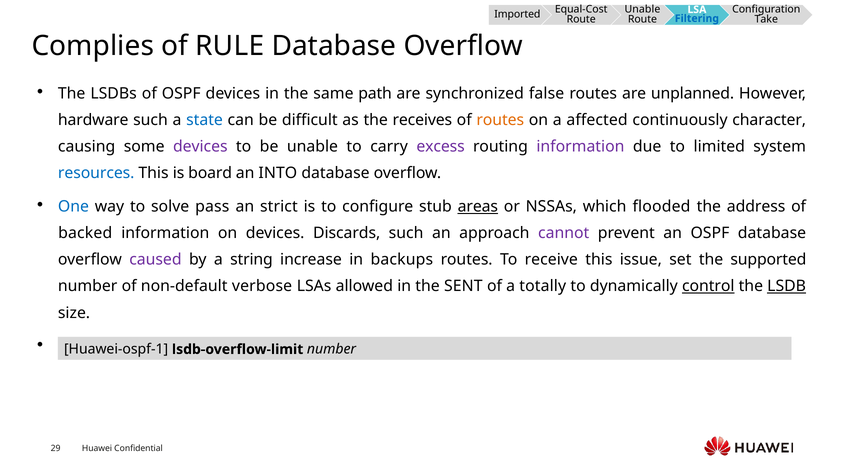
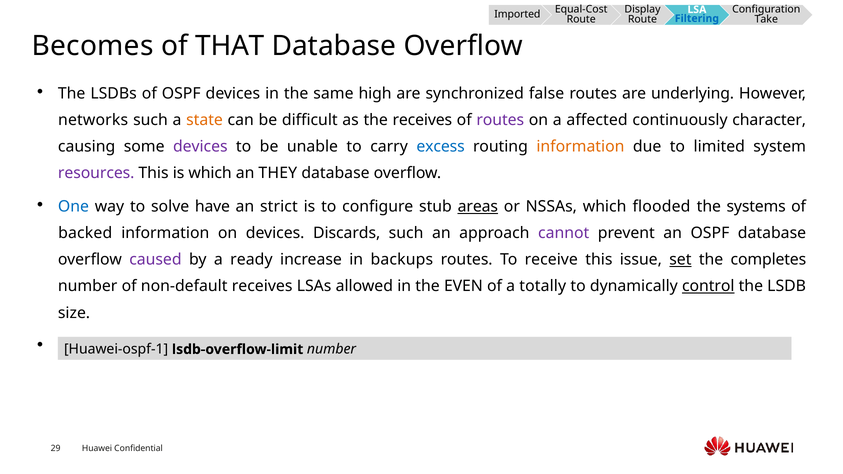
Unable: Unable -> Display (642, 9)
Complies: Complies -> Becomes (93, 46)
RULE: RULE -> THAT (230, 46)
path: path -> high (375, 94)
unplanned: unplanned -> underlying (693, 94)
hardware: hardware -> networks (93, 120)
state colour: blue -> orange (205, 120)
routes colour: orange -> purple (500, 120)
excess colour: purple -> blue (441, 147)
information colour: purple -> orange (580, 147)
resources colour: blue -> purple (96, 173)
is board: board -> which (210, 173)
INTO: INTO -> THEY (278, 173)
pass: pass -> have (212, 207)
address: address -> systems (756, 207)
string: string -> ready (251, 260)
set underline: none -> present (680, 260)
supported: supported -> completes (768, 260)
non-default verbose: verbose -> receives (262, 286)
SENT: SENT -> EVEN (463, 286)
LSDB underline: present -> none (787, 286)
